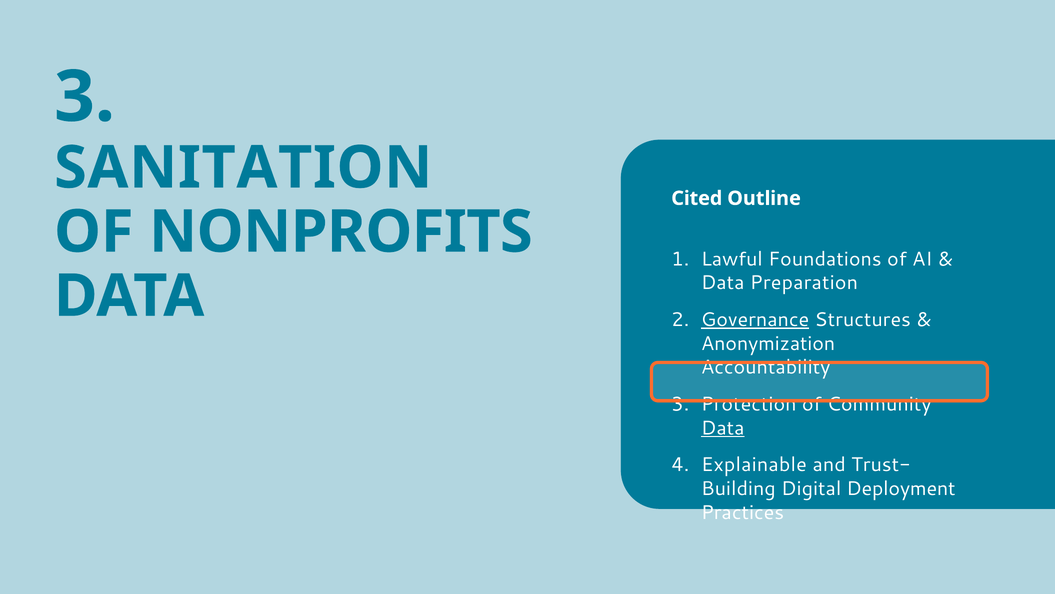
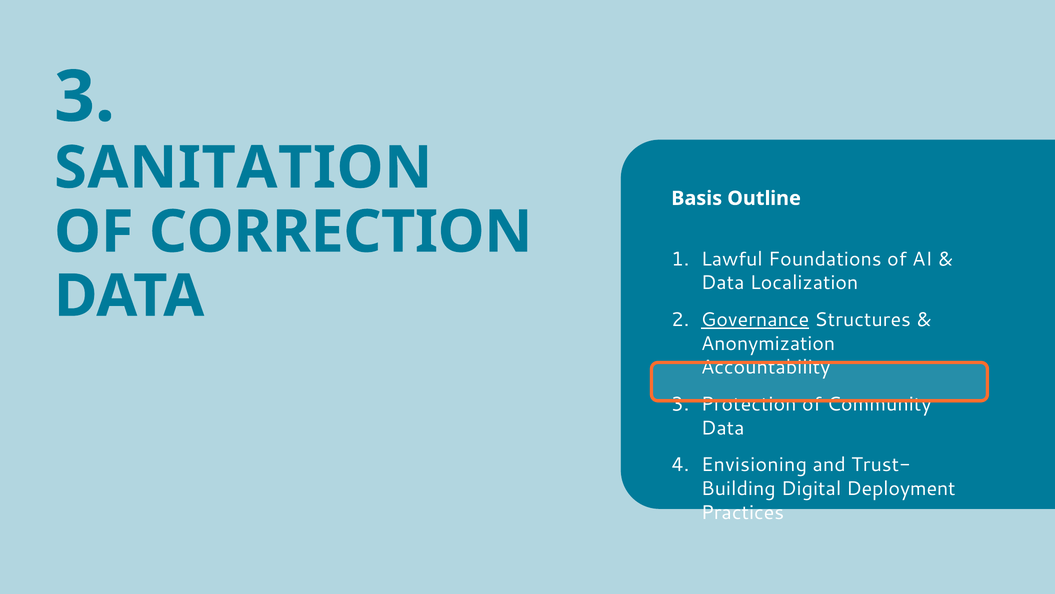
Cited: Cited -> Basis (697, 198)
NONPROFITS: NONPROFITS -> CORRECTION (341, 232)
Preparation: Preparation -> Localization (804, 283)
Data underline: present -> none (723, 428)
Explainable: Explainable -> Envisioning (754, 465)
